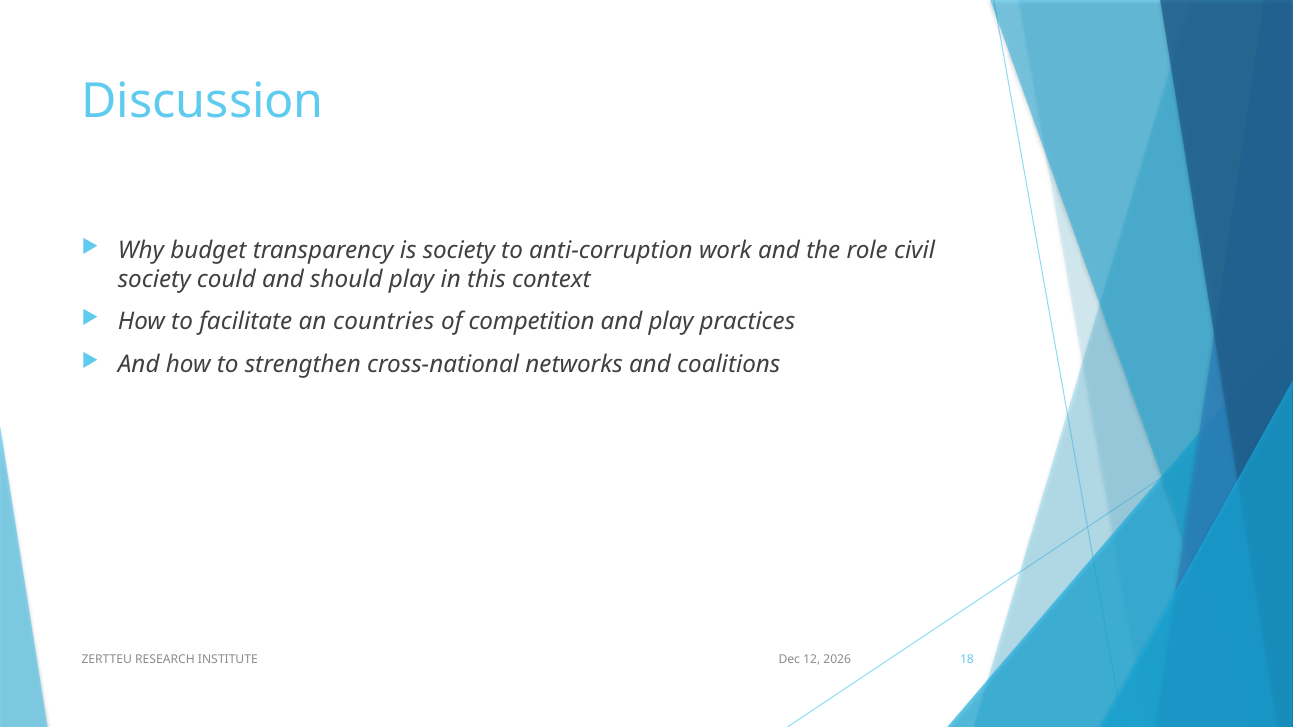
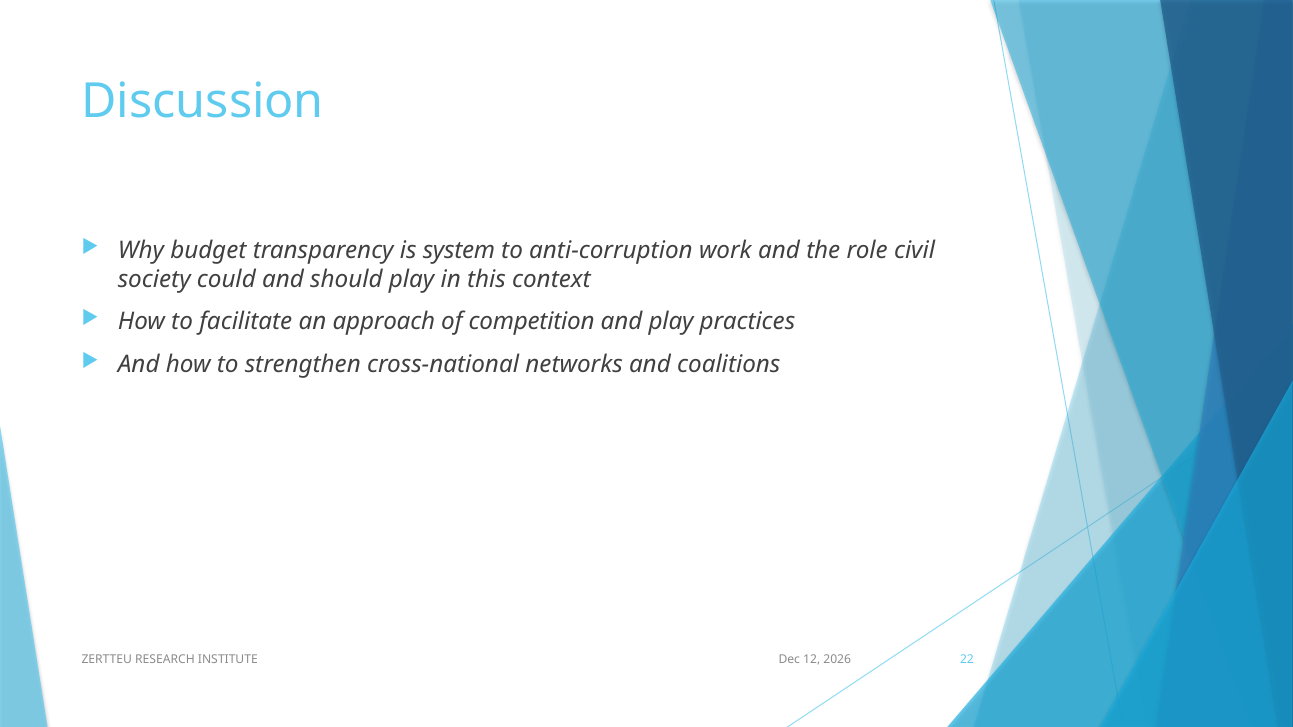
is society: society -> system (459, 250)
countries: countries -> approach (384, 322)
18: 18 -> 22 (967, 660)
